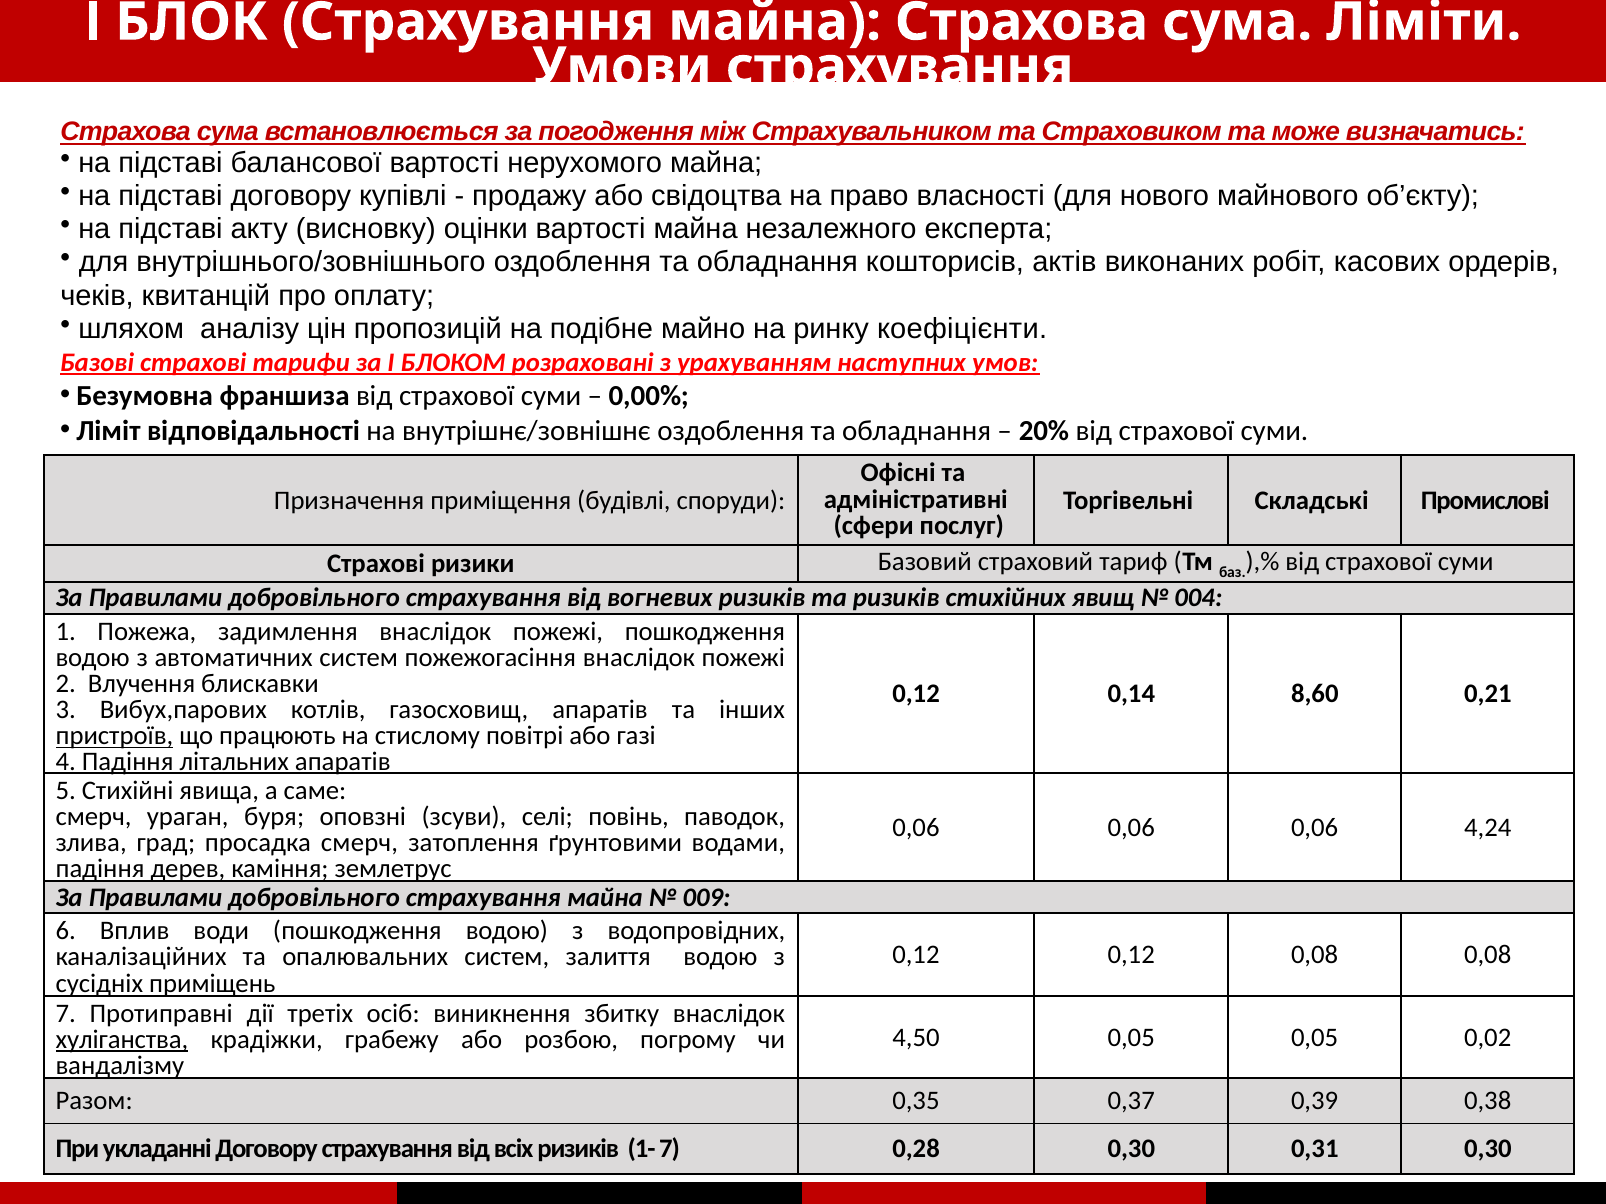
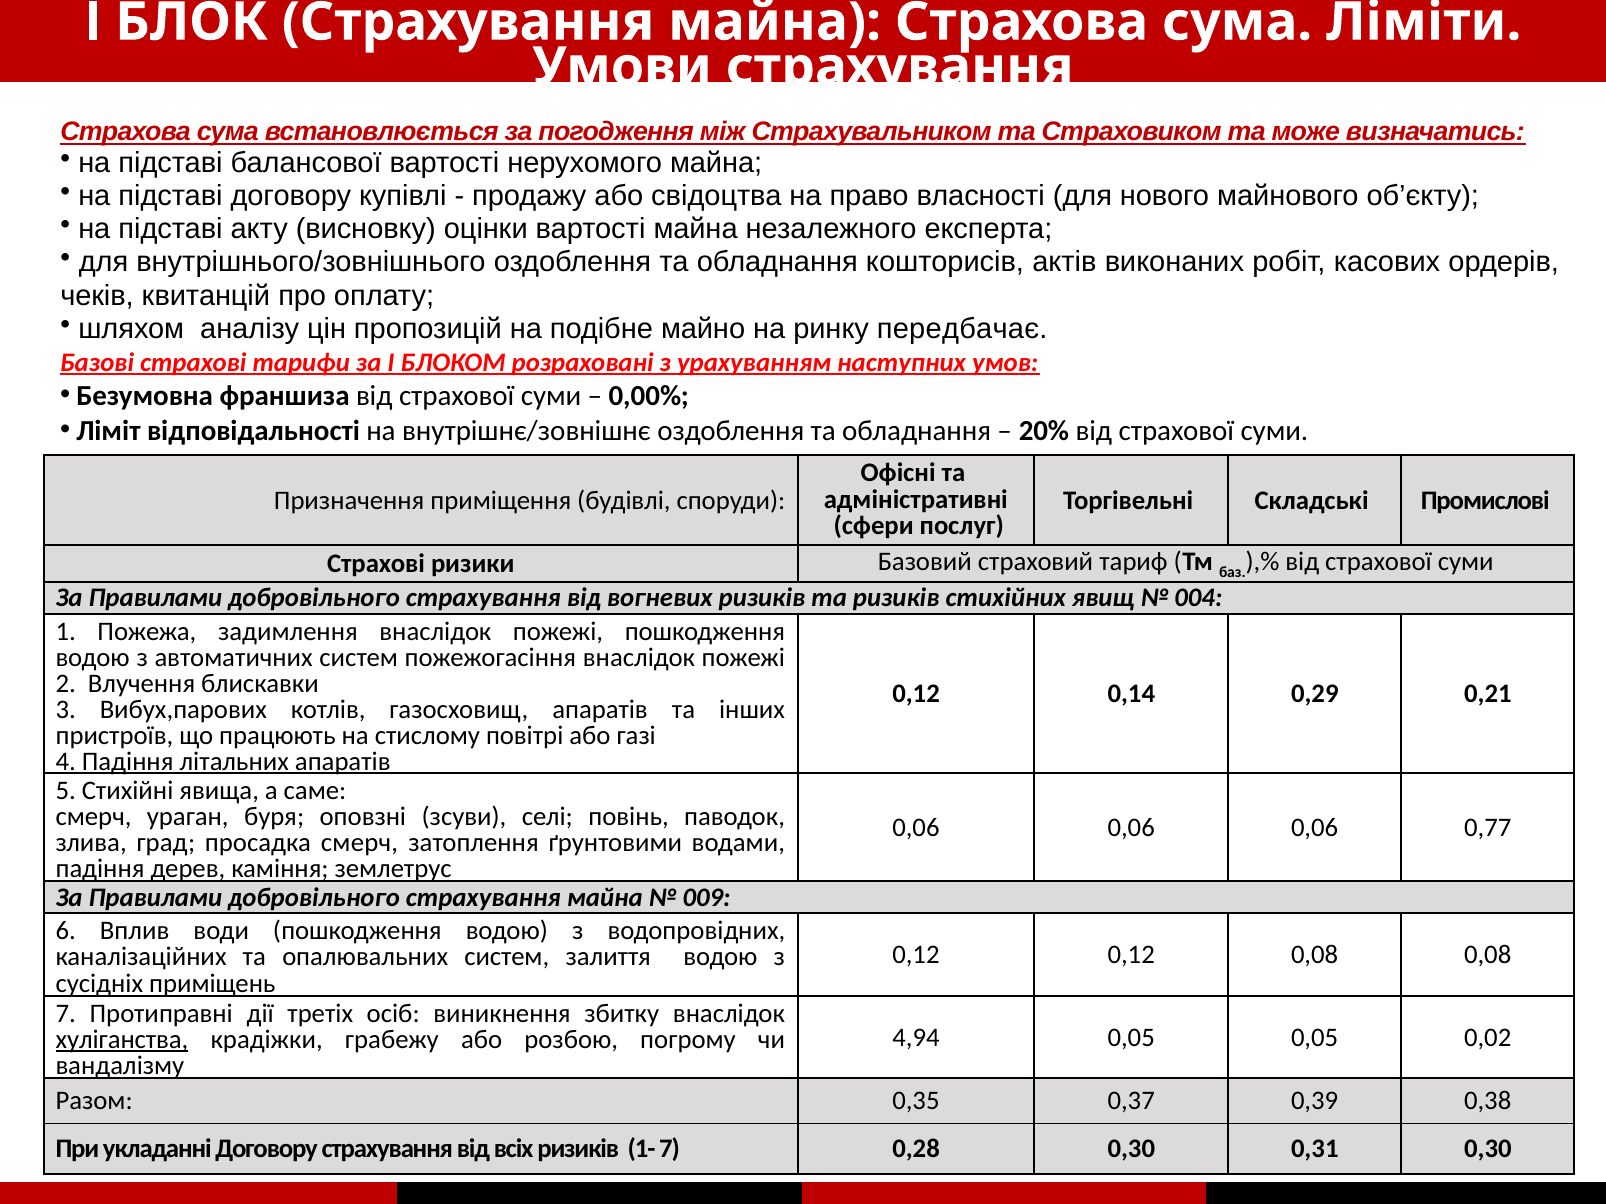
коефіцієнти: коефіцієнти -> передбачає (962, 329)
8,60: 8,60 -> 0,29 (1315, 694)
пристроїв underline: present -> none (114, 736)
4,24: 4,24 -> 0,77 (1488, 828)
4,50: 4,50 -> 4,94 (916, 1038)
